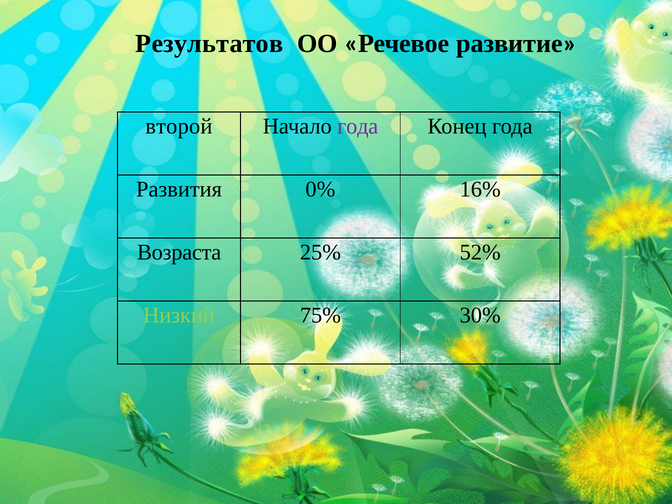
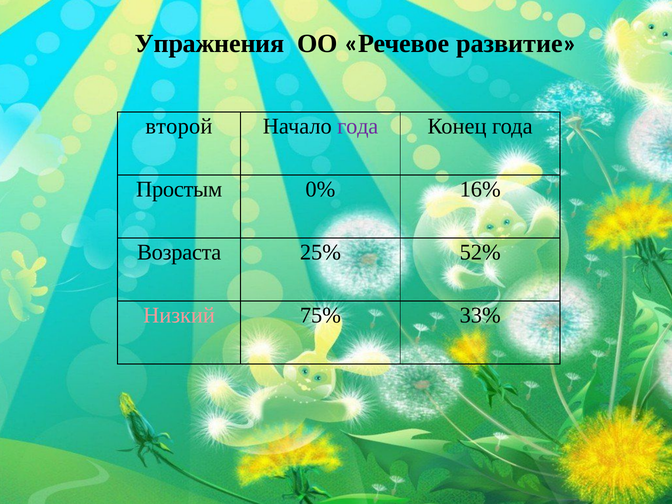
Результатов: Результатов -> Упражнения (210, 44)
Развития: Развития -> Простым (179, 189)
Низкий colour: light green -> pink (179, 315)
30%: 30% -> 33% (480, 315)
